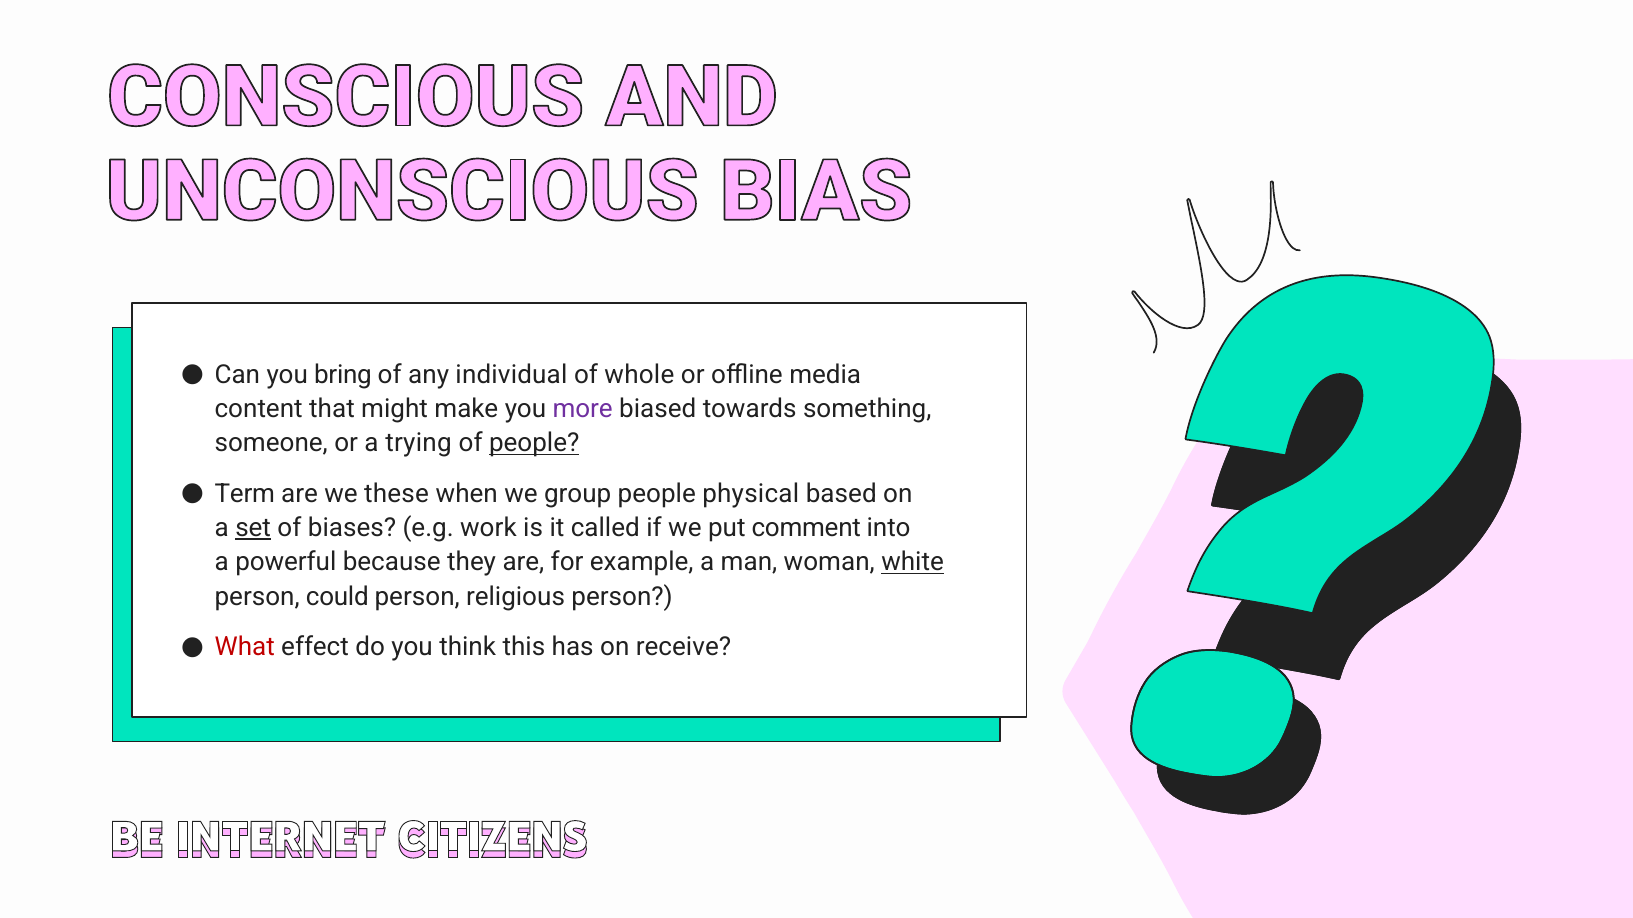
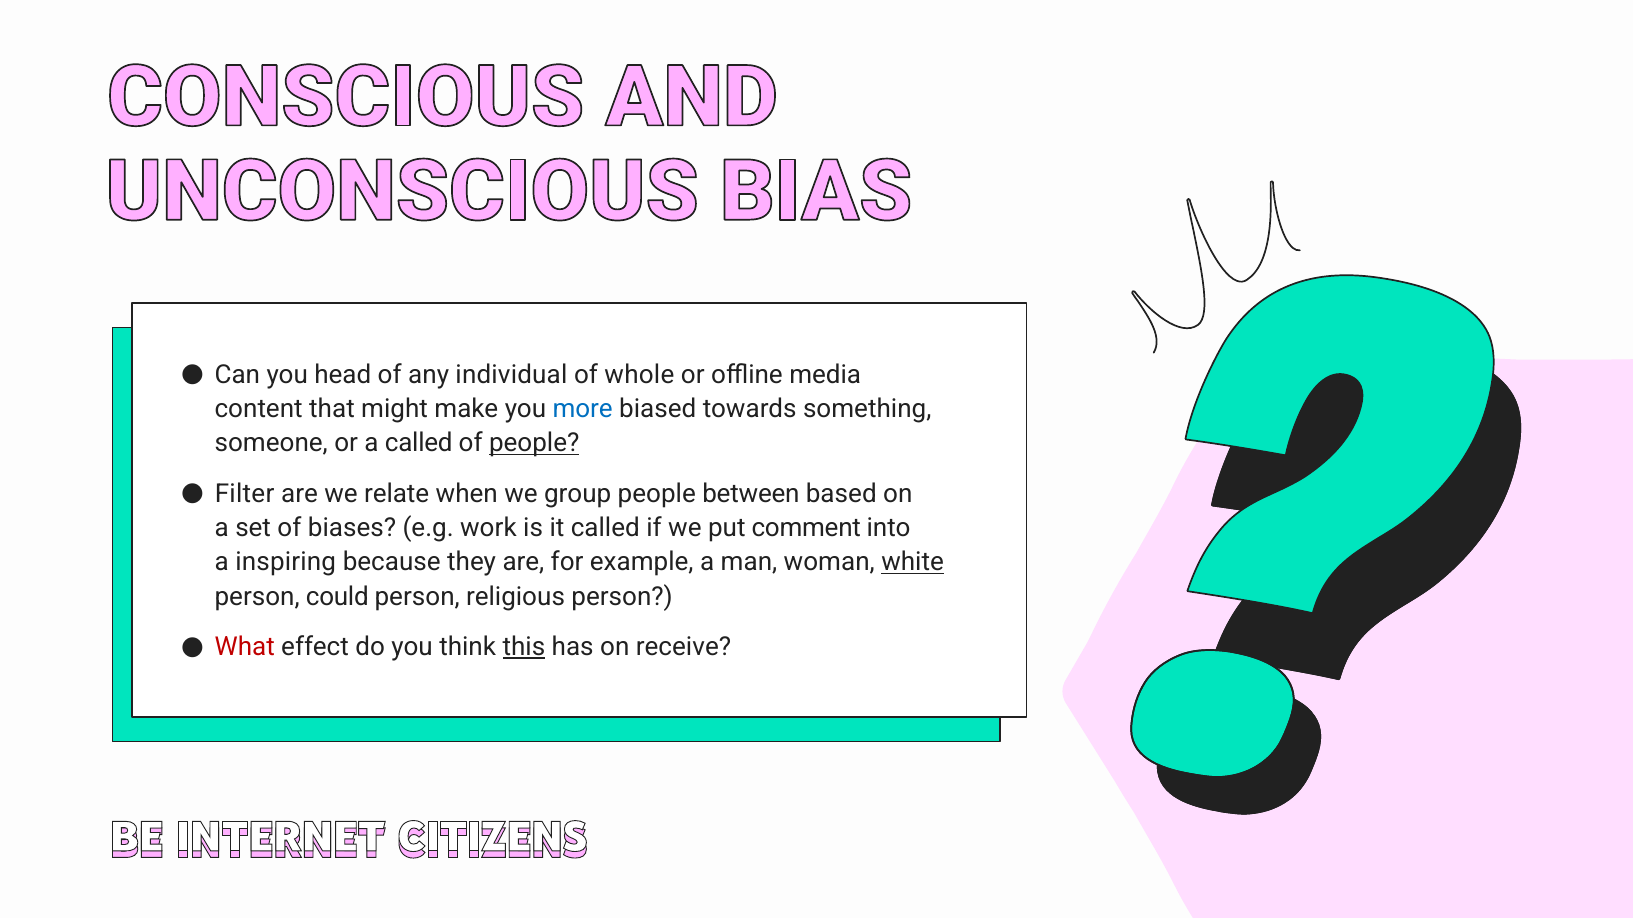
bring: bring -> head (343, 375)
more colour: purple -> blue (583, 409)
a trying: trying -> called (419, 444)
Term: Term -> Filter (245, 494)
these: these -> relate (397, 494)
physical: physical -> between (751, 494)
set underline: present -> none (253, 528)
powerful: powerful -> inspiring (286, 563)
this underline: none -> present (524, 647)
